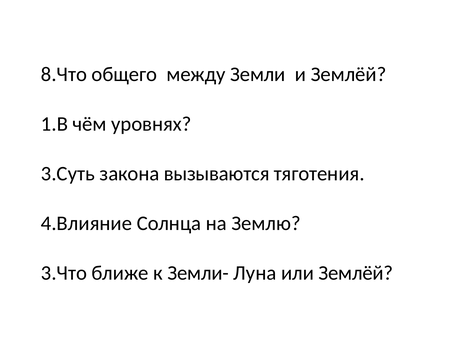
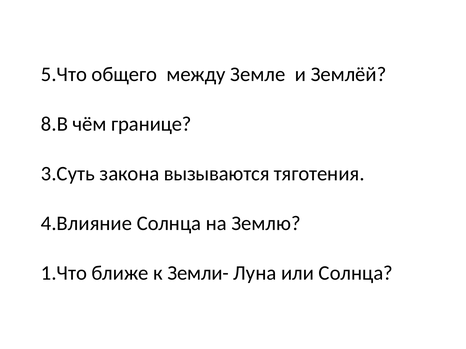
8.Что: 8.Что -> 5.Что (64, 74)
Земли: Земли -> Земле (258, 74)
1.В: 1.В -> 8.В (54, 124)
уровнях: уровнях -> границе (151, 124)
3.Что: 3.Что -> 1.Что (64, 273)
или Землёй: Землёй -> Солнца (356, 273)
